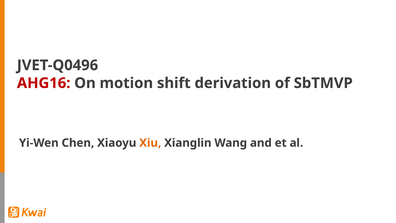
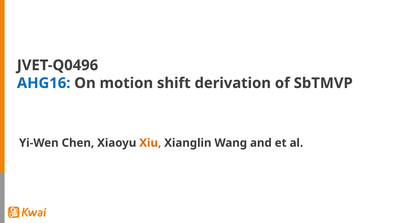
AHG16 colour: red -> blue (44, 83)
